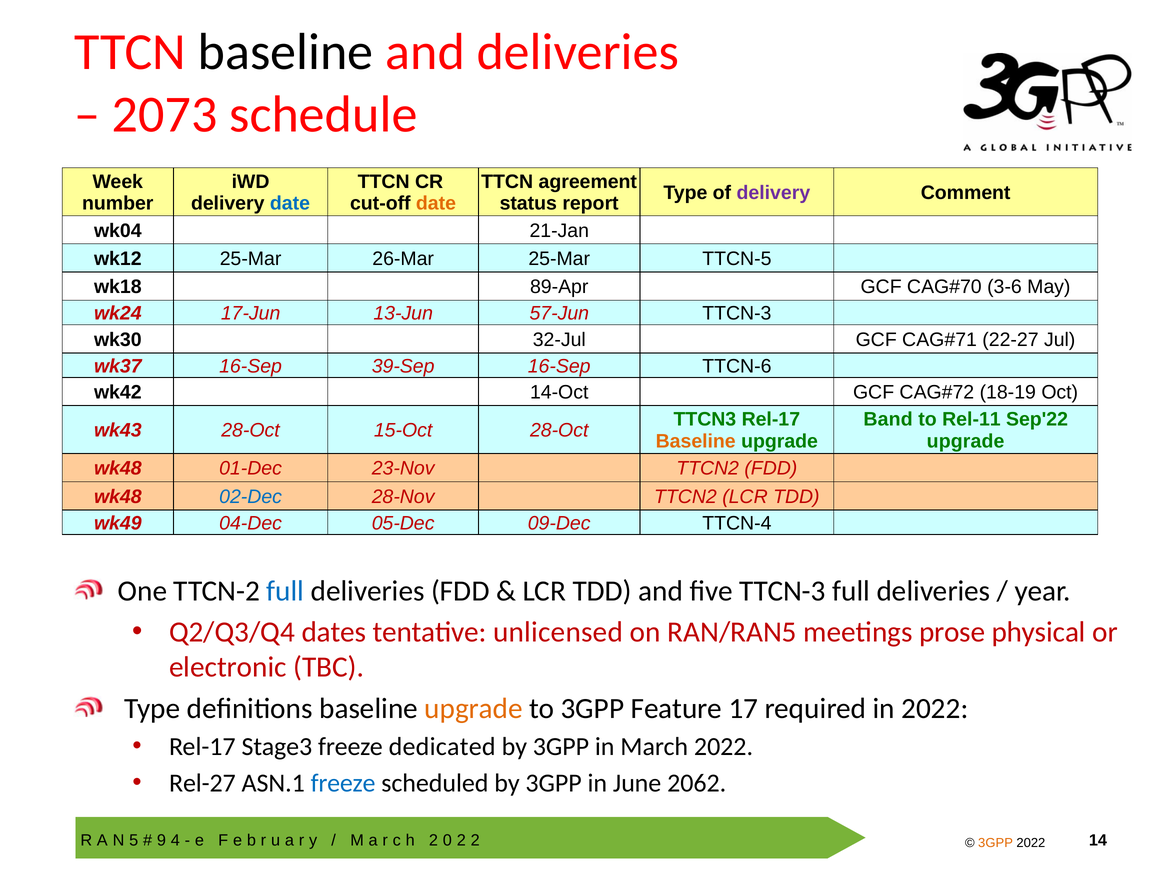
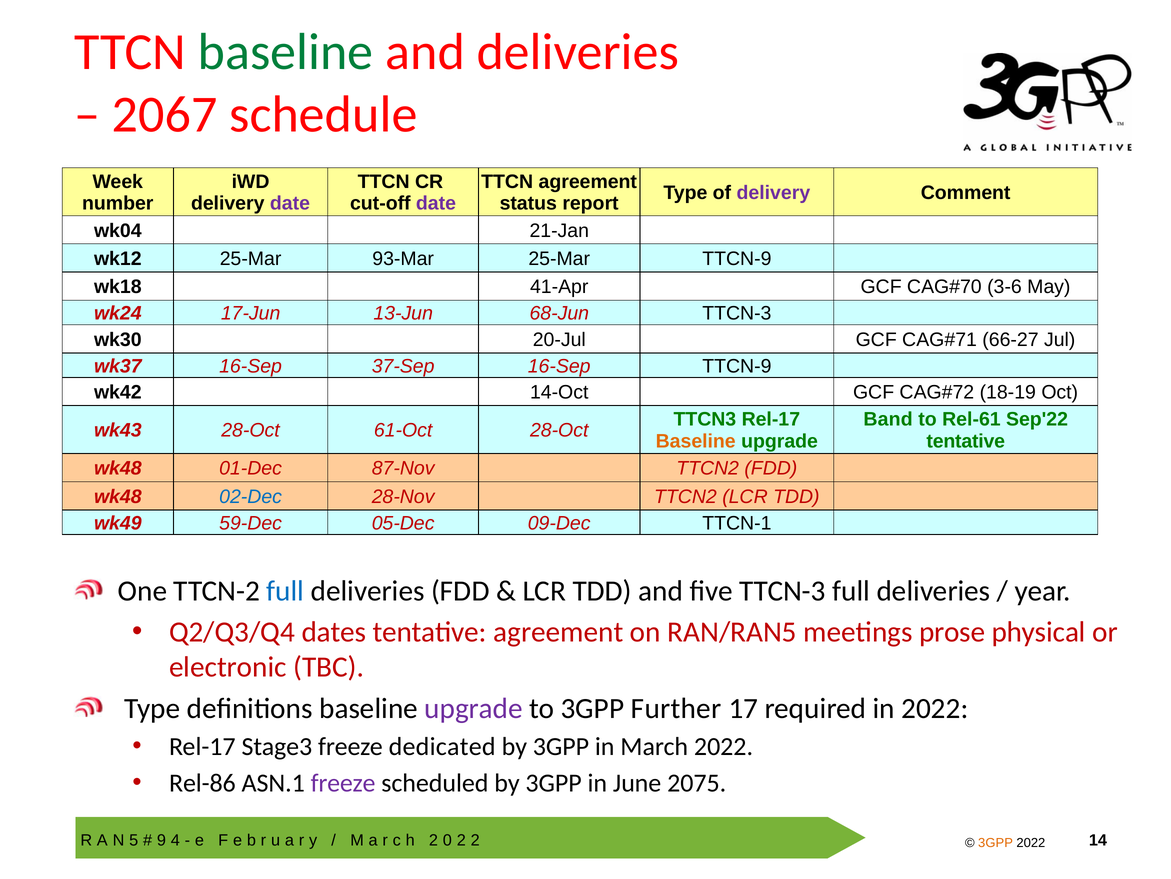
baseline colour: black -> green (286, 52)
2073: 2073 -> 2067 (165, 115)
date colour: blue -> purple (290, 203)
date colour: orange -> purple (436, 203)
26-Mar: 26-Mar -> 93-Mar (403, 259)
25-Mar TTCN-5: TTCN-5 -> TTCN-9 (737, 259)
89-Apr: 89-Apr -> 41-Apr (559, 287)
57-Jun: 57-Jun -> 68-Jun (559, 313)
32-Jul: 32-Jul -> 20-Jul (559, 339)
22-27: 22-27 -> 66-27 (1010, 339)
39-Sep: 39-Sep -> 37-Sep (403, 366)
16-Sep TTCN-6: TTCN-6 -> TTCN-9 (737, 366)
Rel-11: Rel-11 -> Rel-61 (971, 419)
15-Oct: 15-Oct -> 61-Oct (403, 430)
upgrade: upgrade -> tentative (966, 441)
23-Nov: 23-Nov -> 87-Nov (403, 468)
04-Dec: 04-Dec -> 59-Dec (251, 523)
TTCN-4: TTCN-4 -> TTCN-1 (737, 523)
tentative unlicensed: unlicensed -> agreement (558, 632)
upgrade colour: orange -> purple (474, 708)
Feature: Feature -> Further (676, 708)
Rel-27: Rel-27 -> Rel-86 (202, 782)
freeze colour: blue -> purple (343, 782)
2062: 2062 -> 2075 (697, 782)
